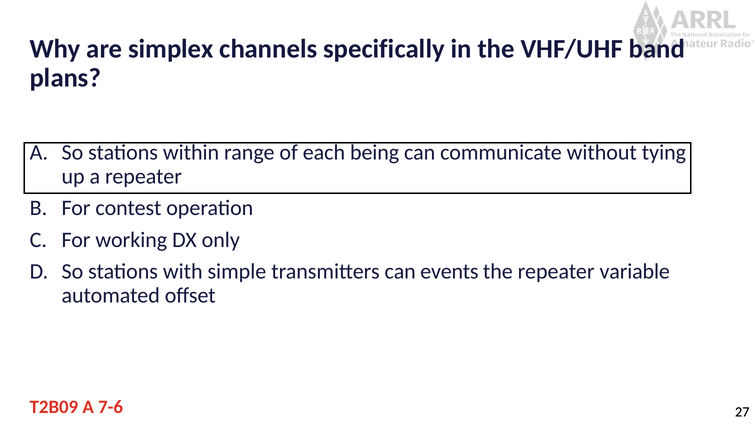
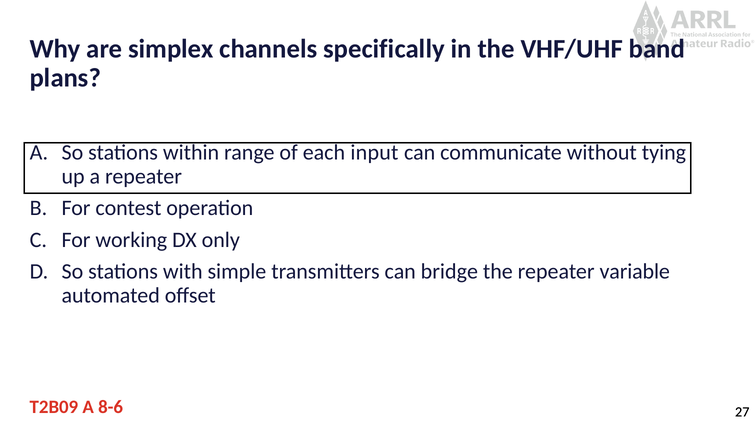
being: being -> input (374, 153)
events: events -> bridge (449, 271)
7-6: 7-6 -> 8-6 (111, 407)
